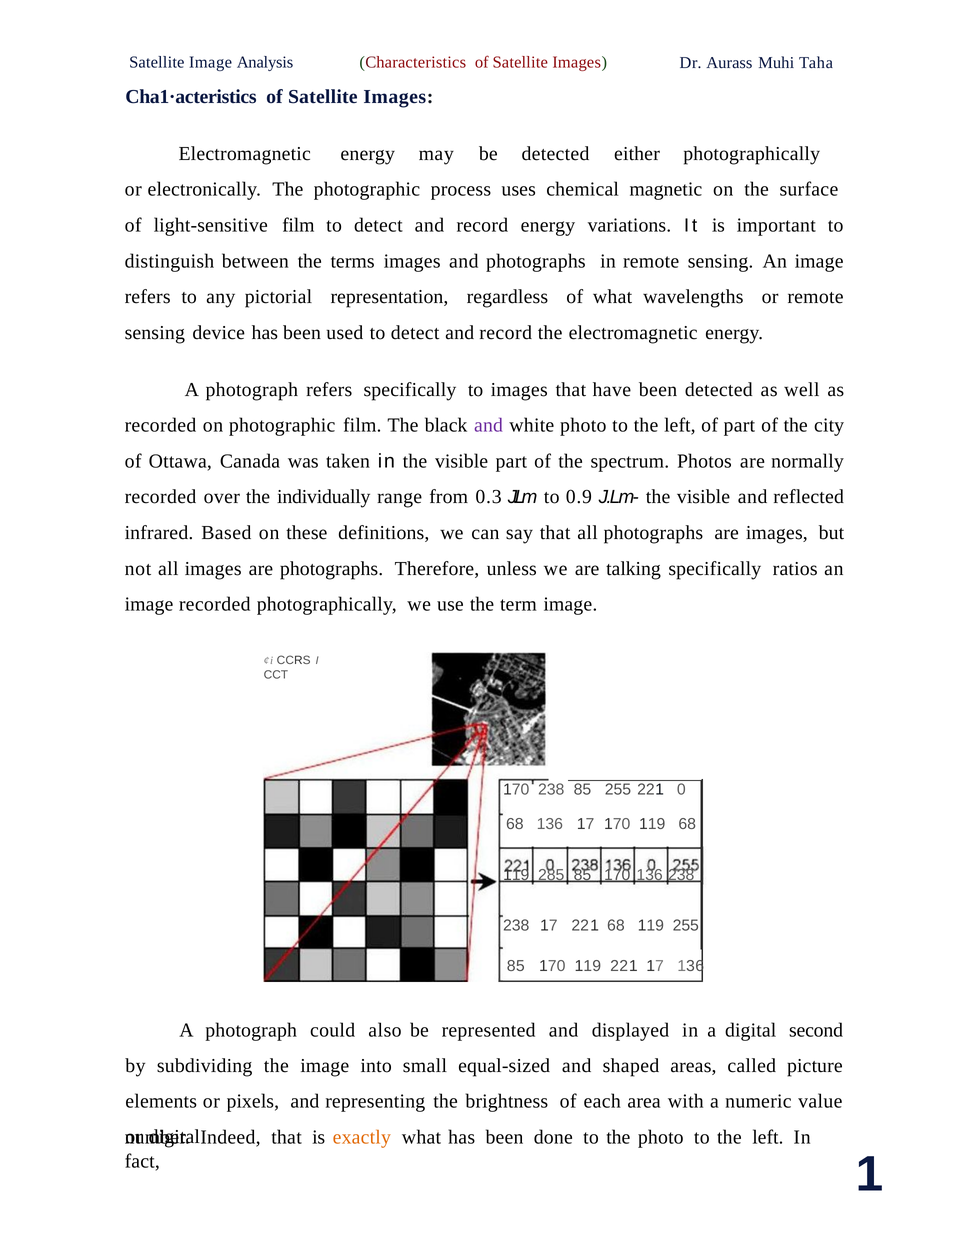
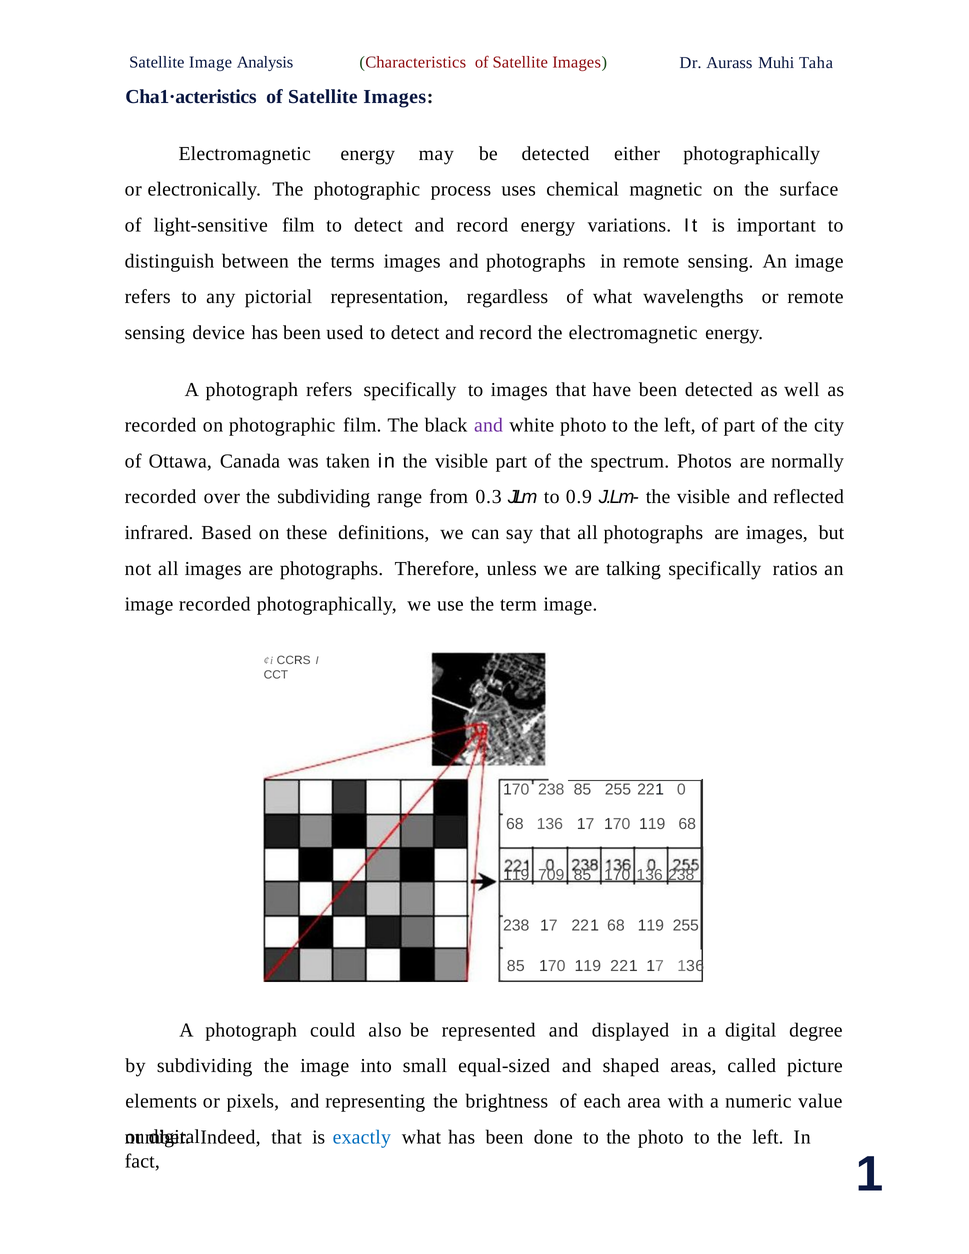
the individually: individually -> subdividing (324, 497)
285: 285 -> 709 (551, 875)
second: second -> degree (816, 1030)
exactly colour: orange -> blue (362, 1137)
